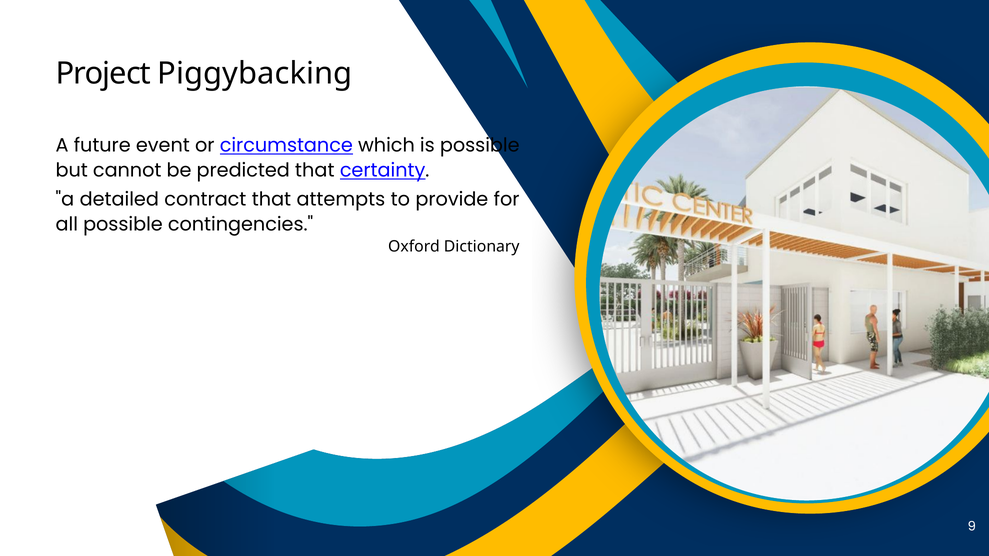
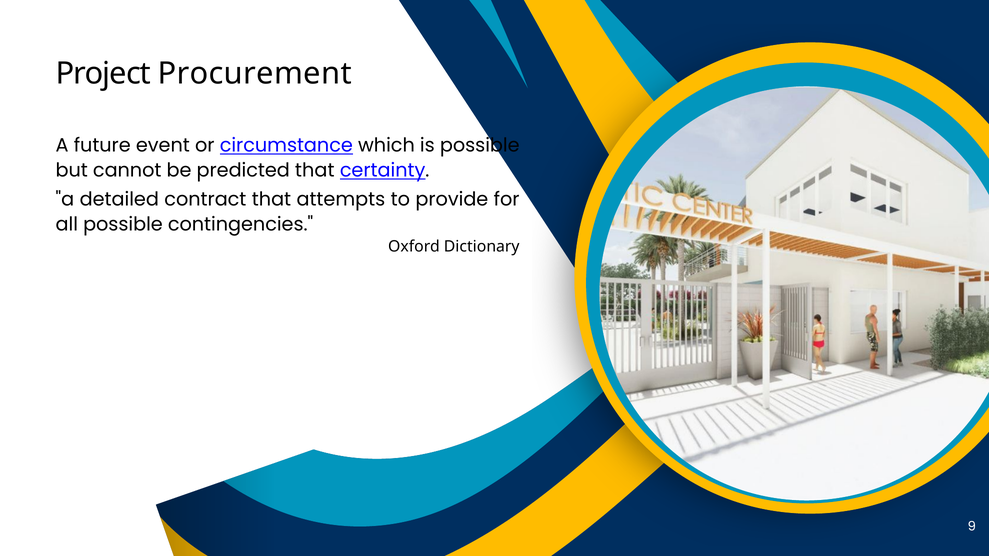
Piggybacking: Piggybacking -> Procurement (255, 74)
